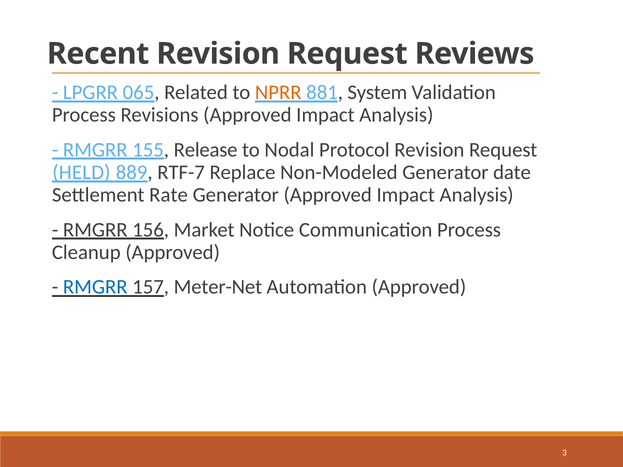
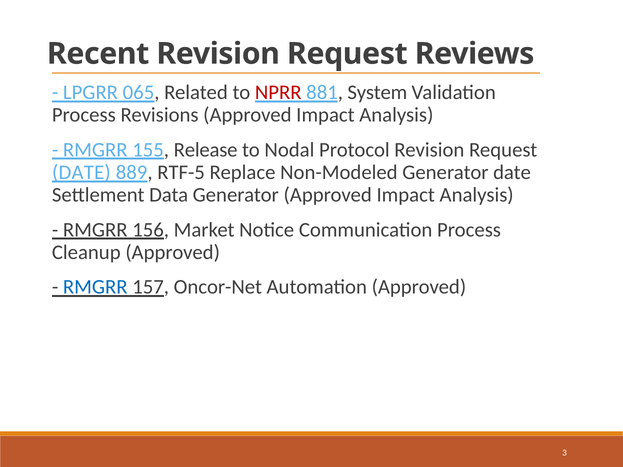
NPRR colour: orange -> red (278, 92)
HELD: HELD -> DATE (81, 173)
RTF-7: RTF-7 -> RTF-5 (181, 173)
Rate: Rate -> Data (169, 195)
Meter-Net: Meter-Net -> Oncor-Net (218, 287)
